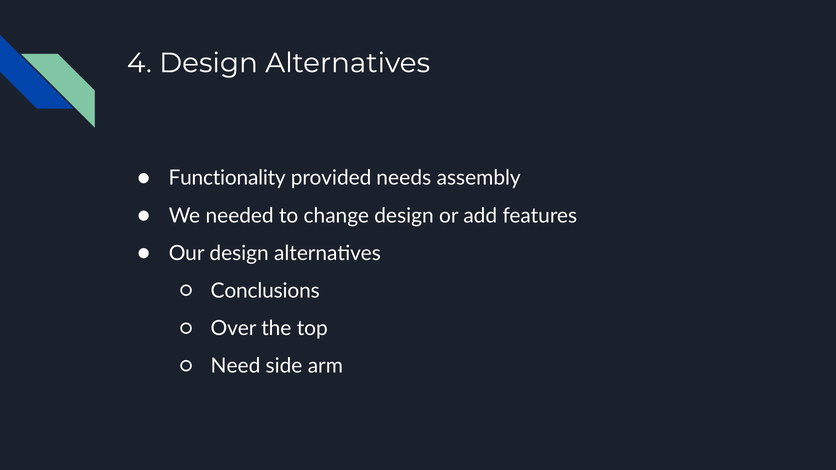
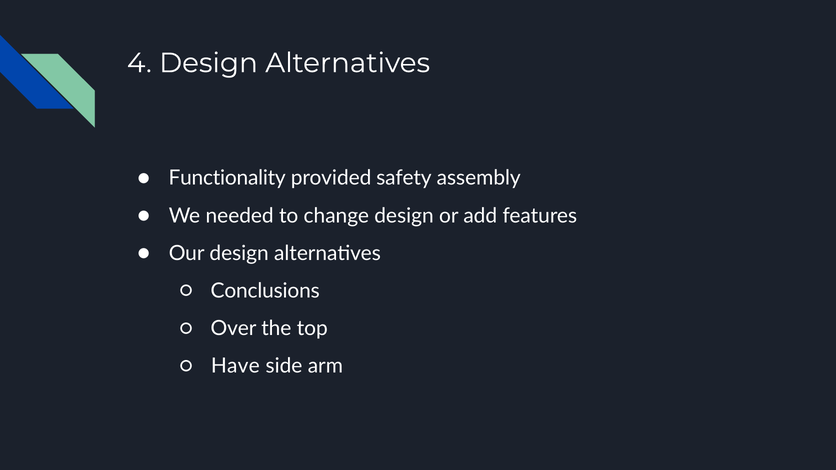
needs: needs -> safety (404, 178)
Need: Need -> Have (235, 366)
